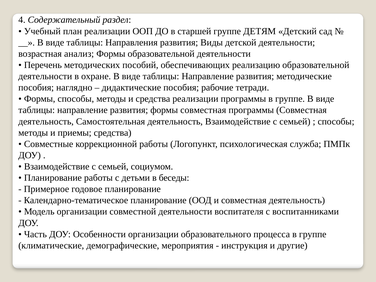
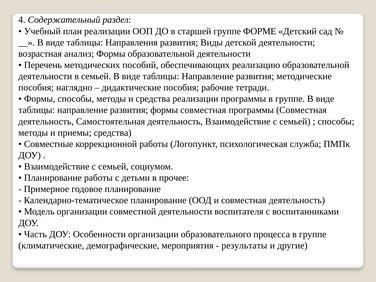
ДЕТЯМ: ДЕТЯМ -> ФОРМЕ (260, 31)
в охране: охране -> семьей (96, 76)
беседы: беседы -> прочее (174, 178)
инструкция: инструкция -> результаты (244, 245)
